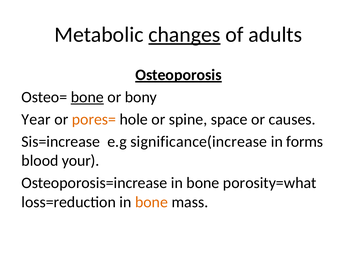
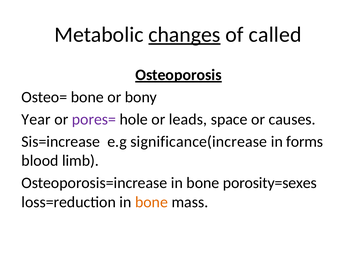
adults: adults -> called (275, 35)
bone underline: present -> none (87, 97)
pores= colour: orange -> purple (94, 119)
spine: spine -> leads (188, 119)
your: your -> limb (81, 161)
porosity=what: porosity=what -> porosity=sexes (270, 183)
